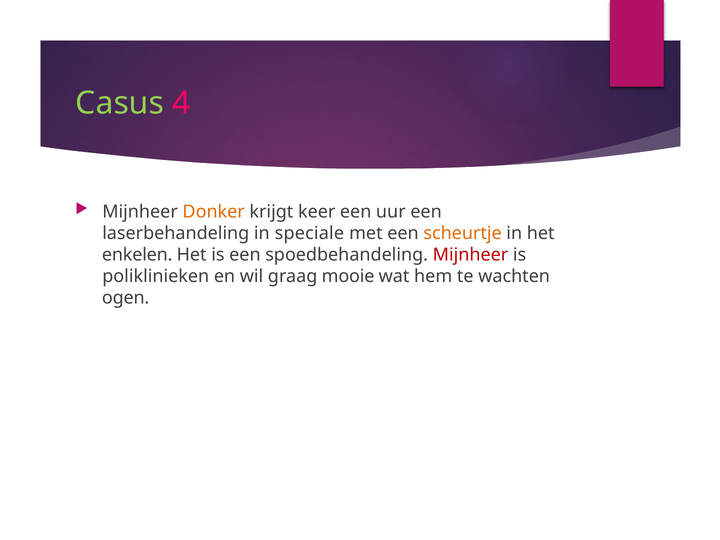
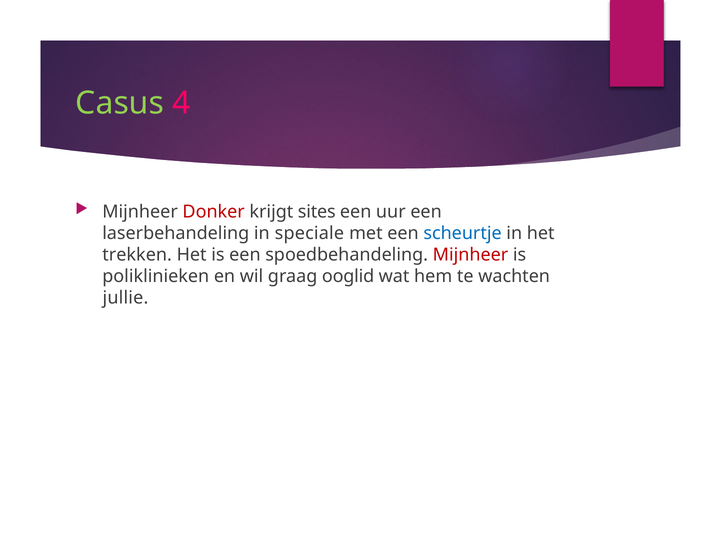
Donker colour: orange -> red (214, 212)
keer: keer -> sites (317, 212)
scheurtje colour: orange -> blue (463, 233)
enkelen: enkelen -> trekken (137, 255)
mooie: mooie -> ooglid (348, 276)
ogen: ogen -> jullie (125, 298)
